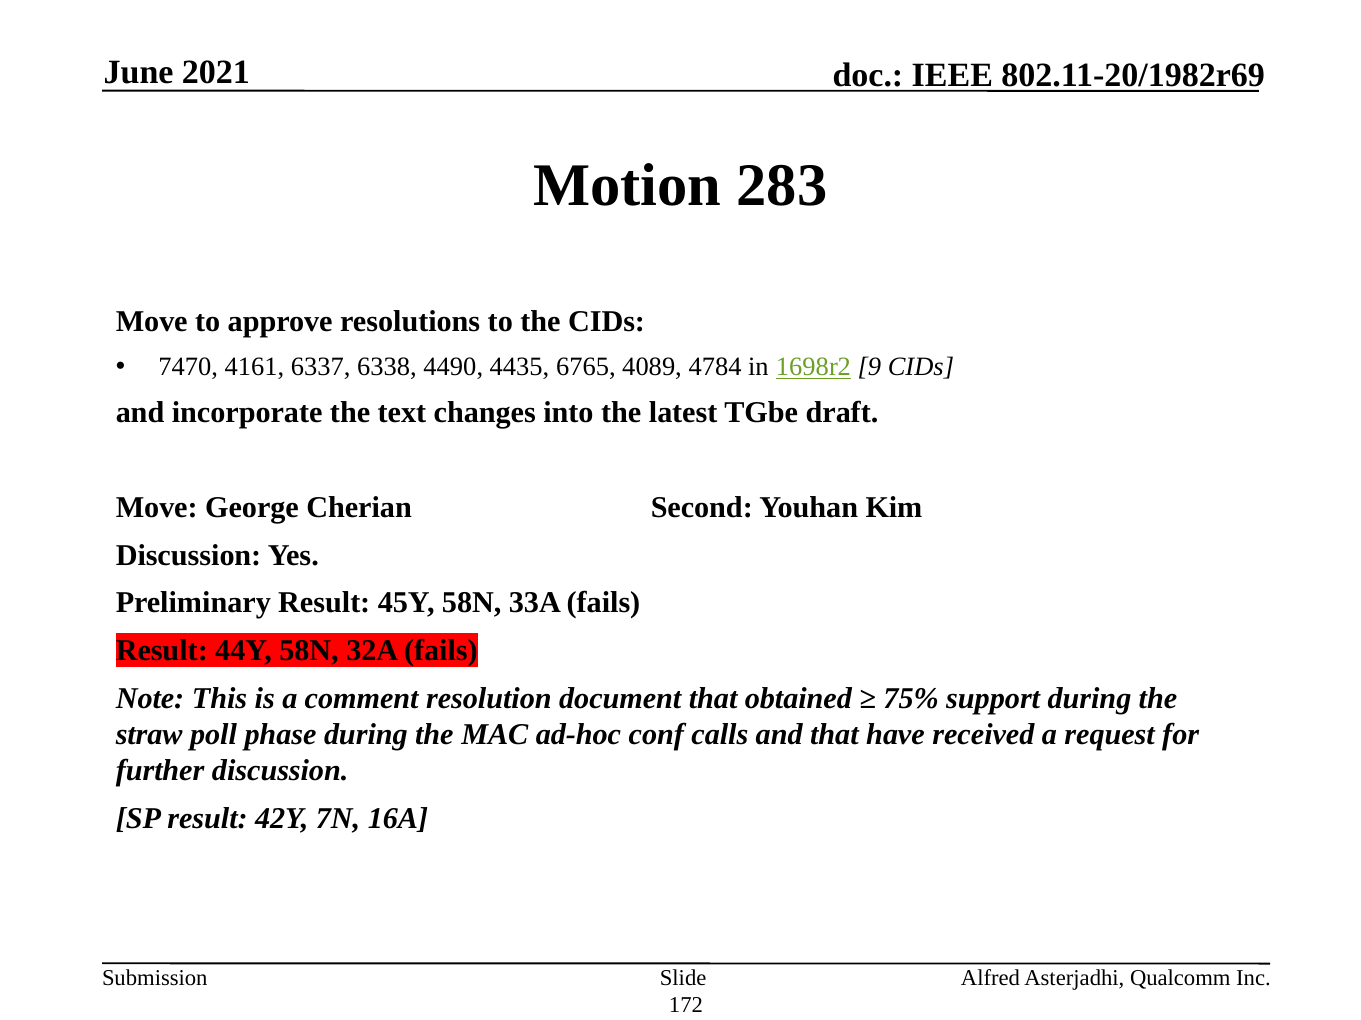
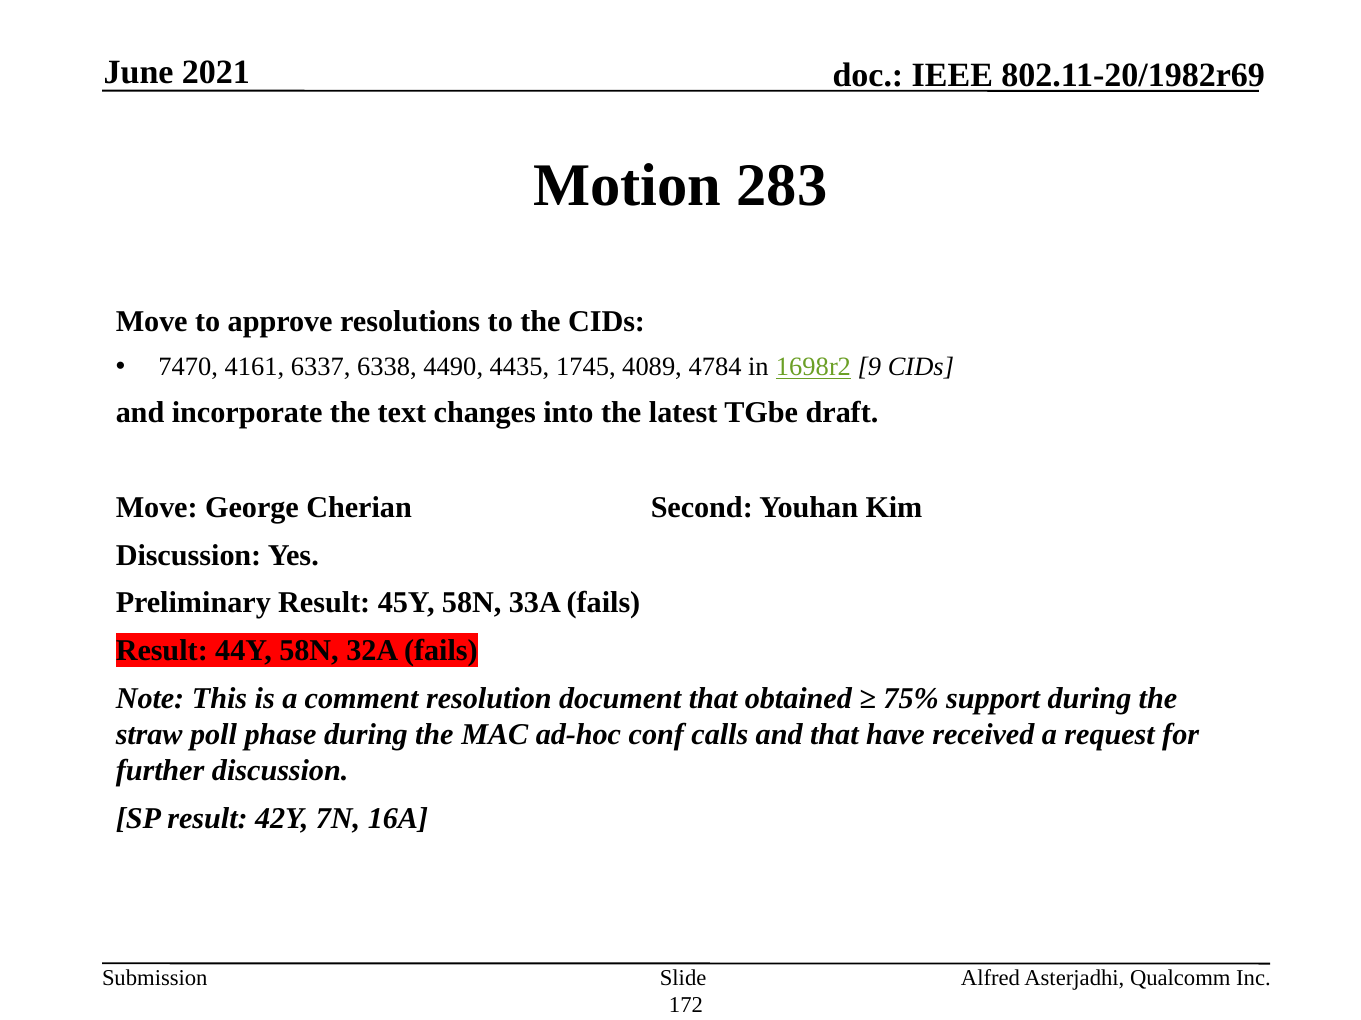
6765: 6765 -> 1745 (586, 367)
